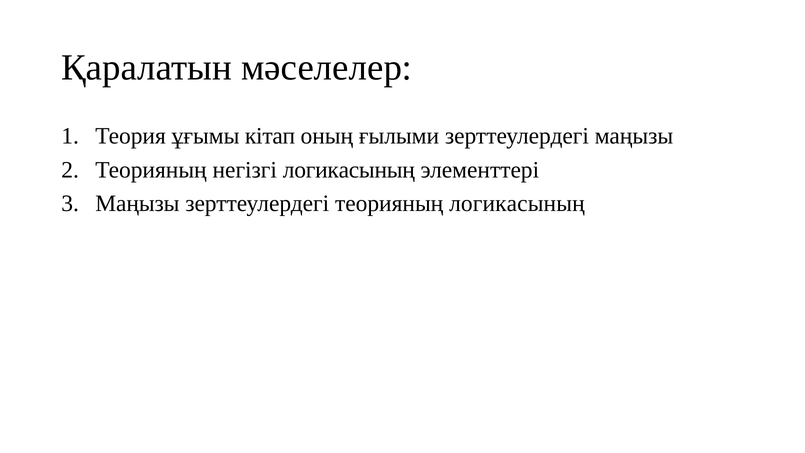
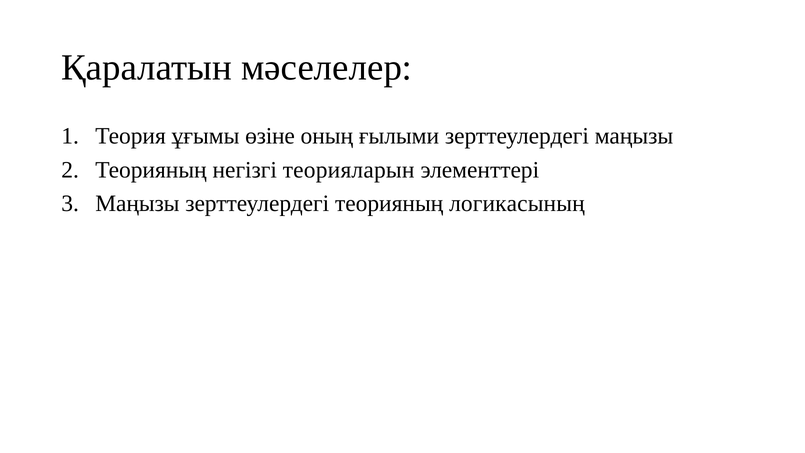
кітап: кітап -> өзіне (270, 136)
негізгі логикасының: логикасының -> теорияларын (349, 170)
